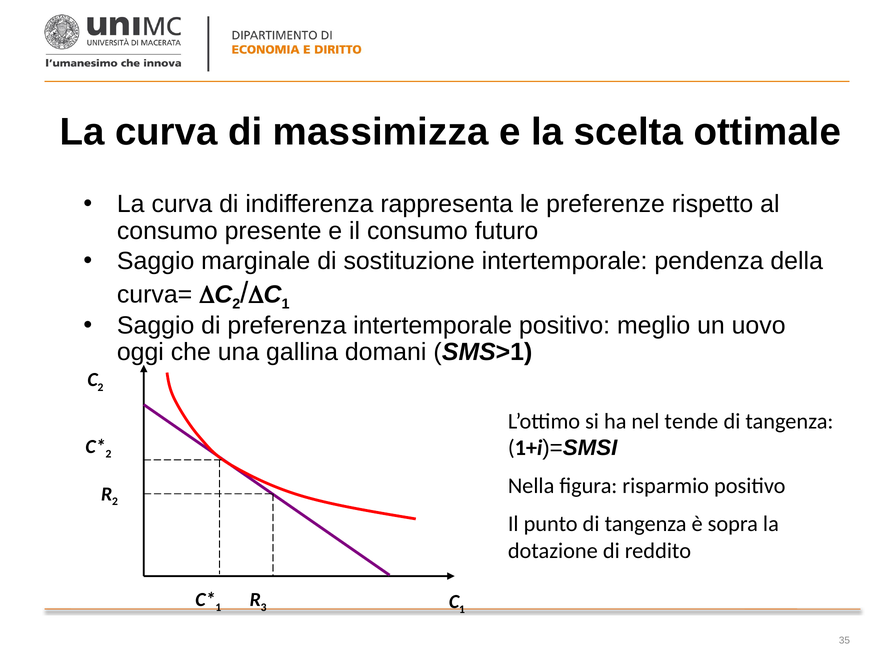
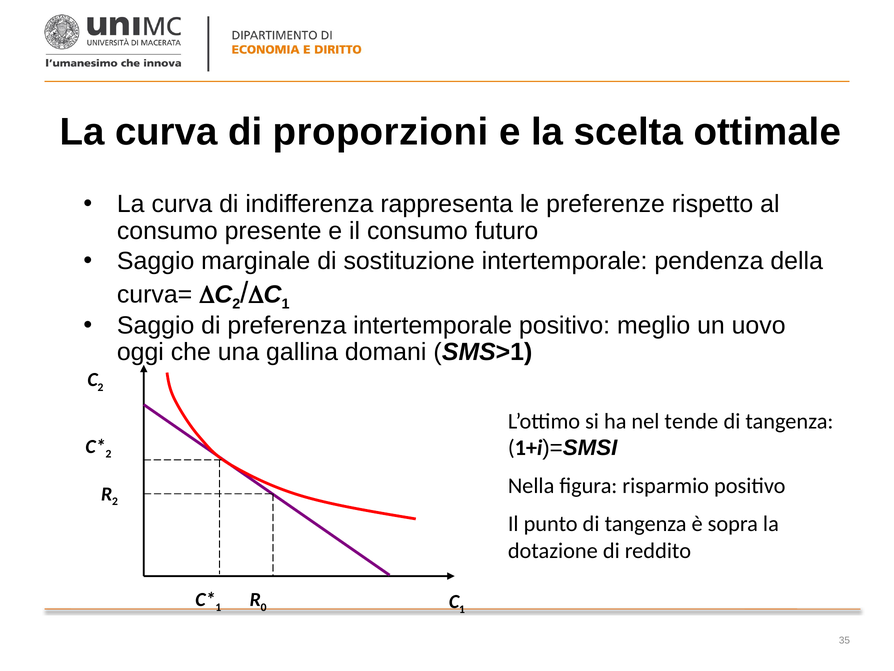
massimizza: massimizza -> proporzioni (381, 132)
3: 3 -> 0 (264, 607)
